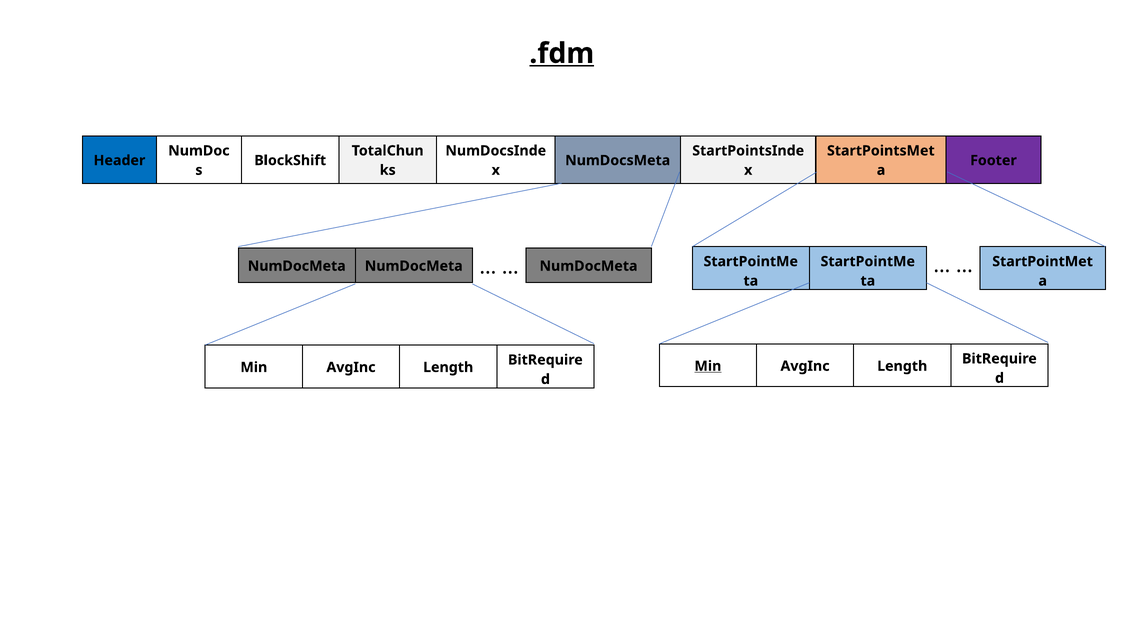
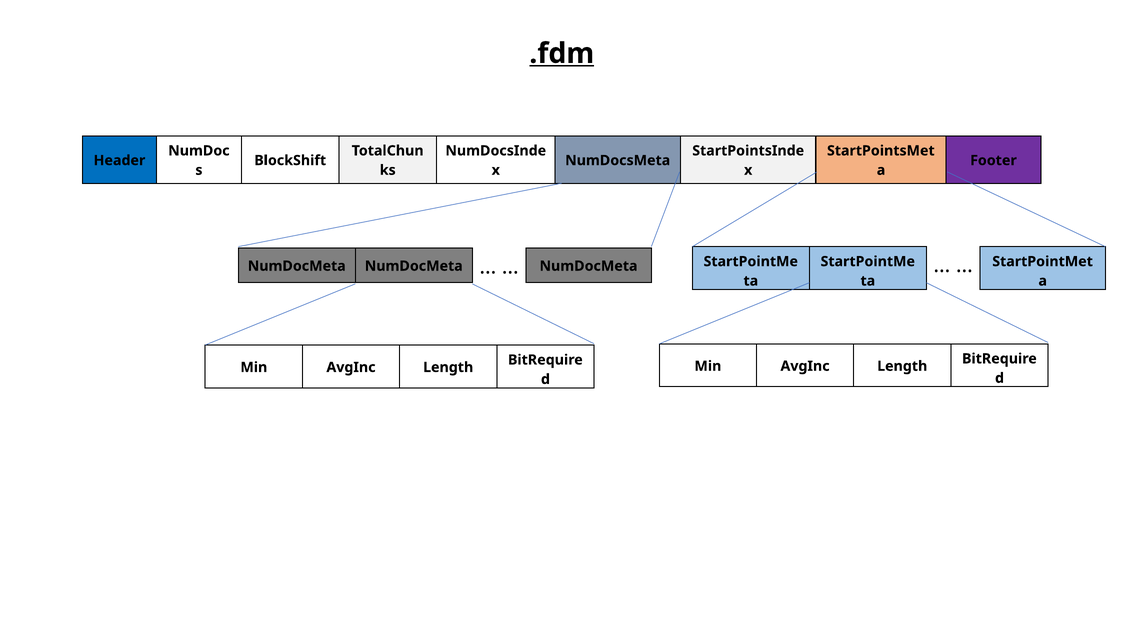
Min underline: present -> none (708, 366)
